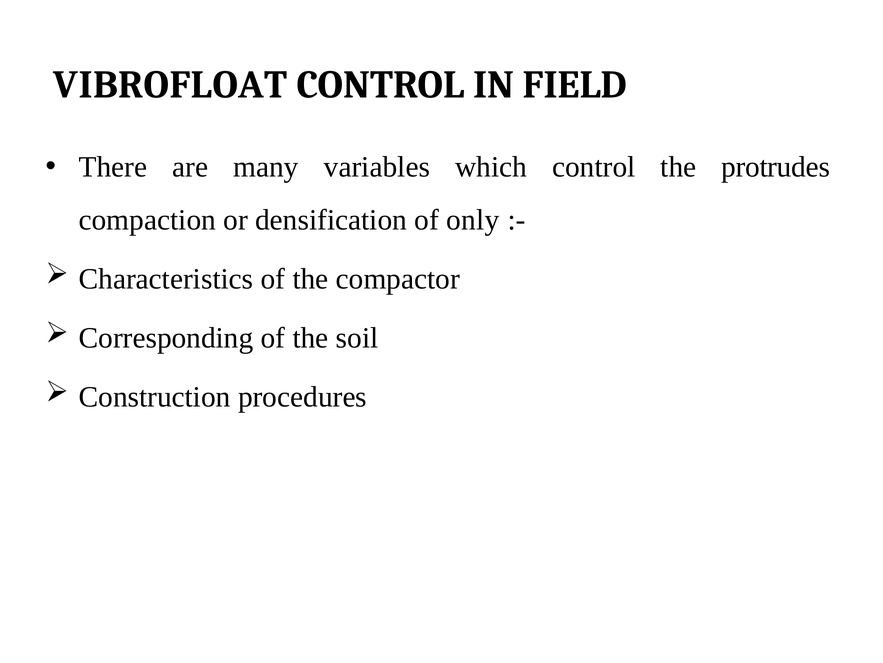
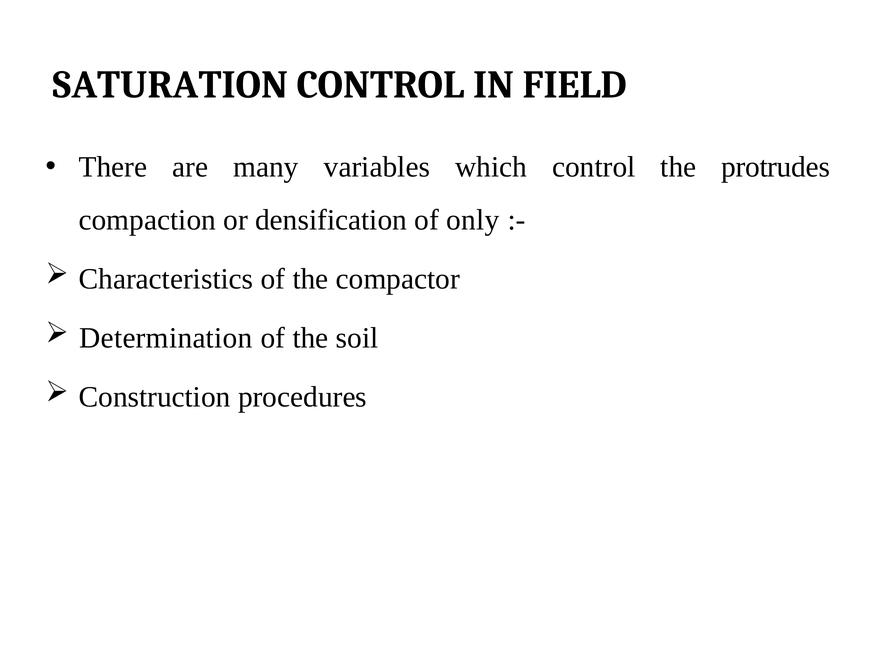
VIBROFLOAT: VIBROFLOAT -> SATURATION (171, 84)
Corresponding: Corresponding -> Determination (166, 338)
